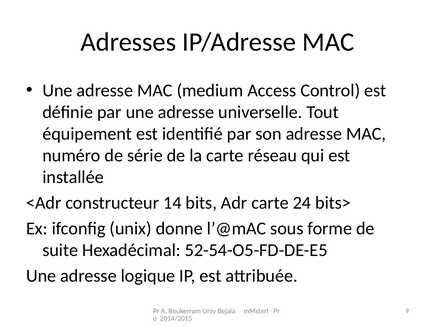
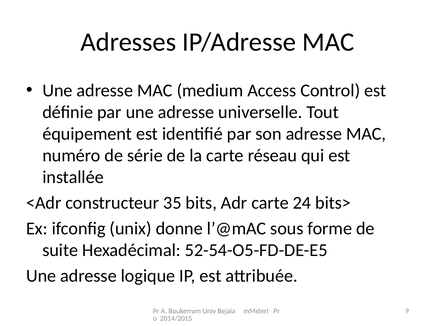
14: 14 -> 35 (172, 203)
